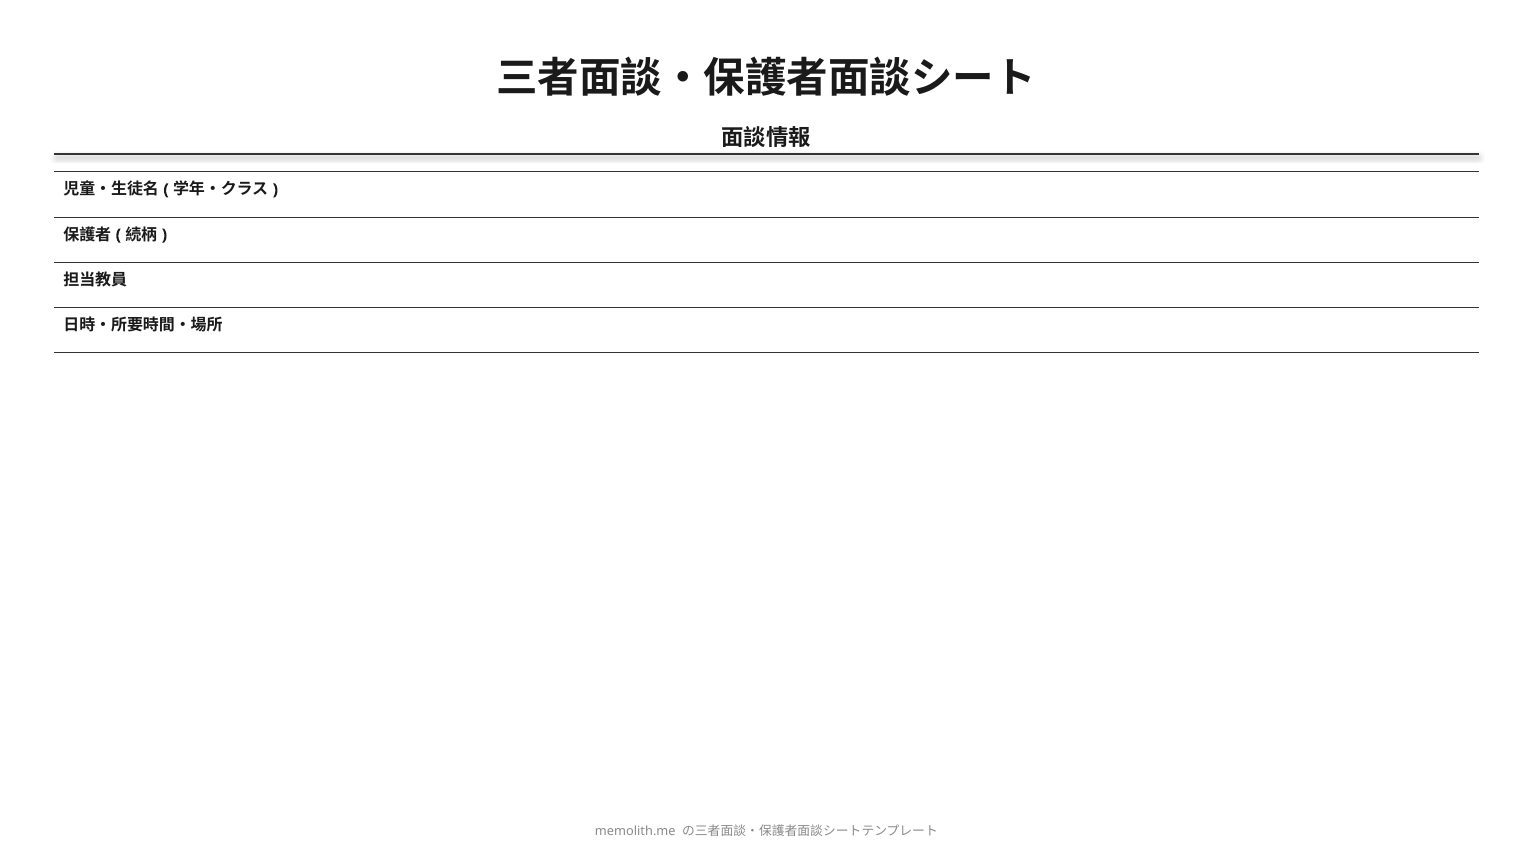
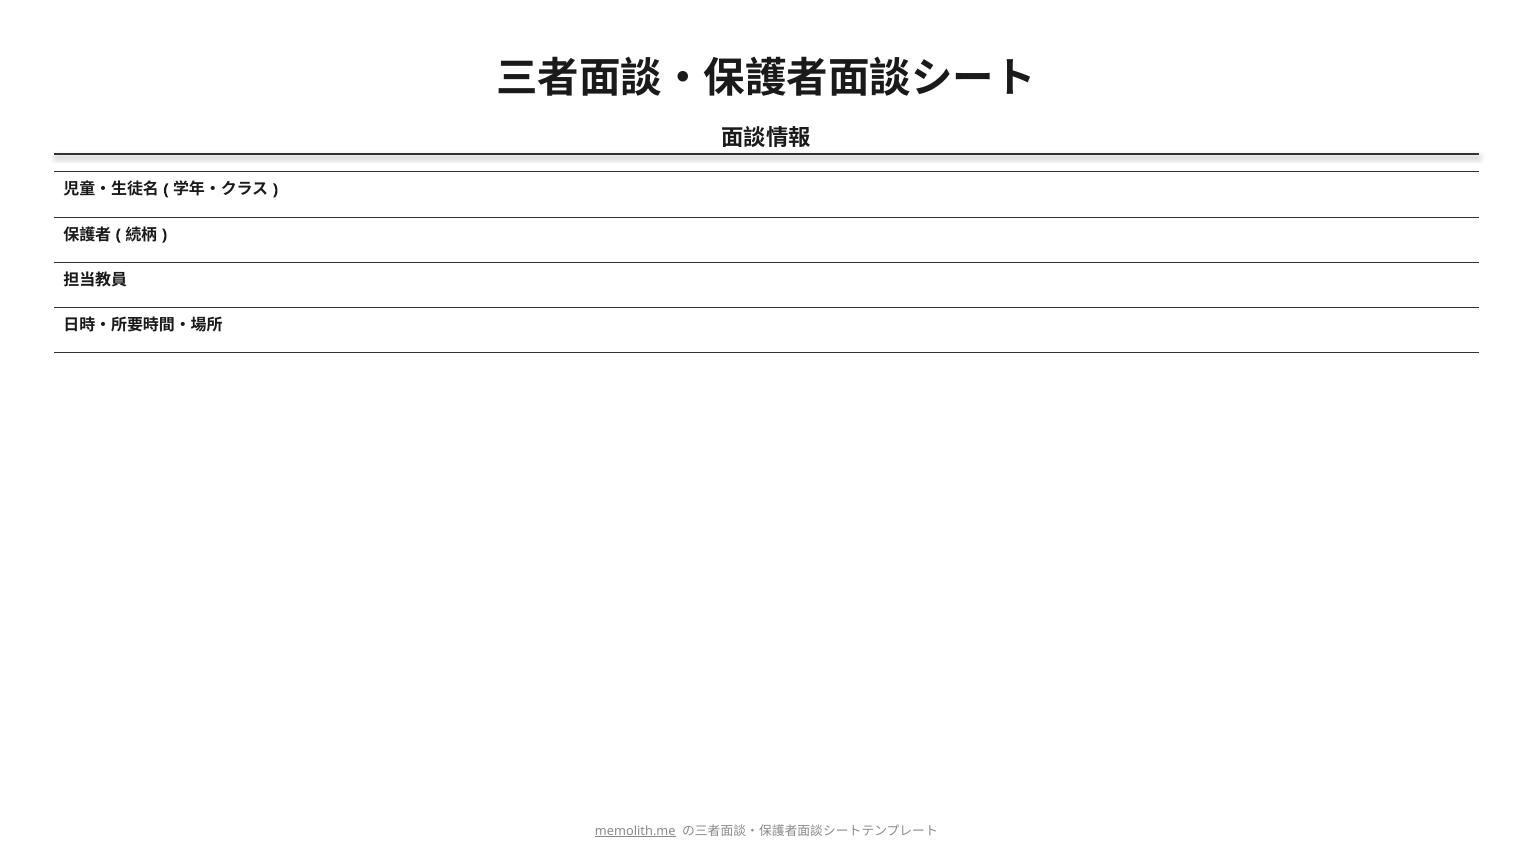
memolith.me underline: none -> present (635, 831)
